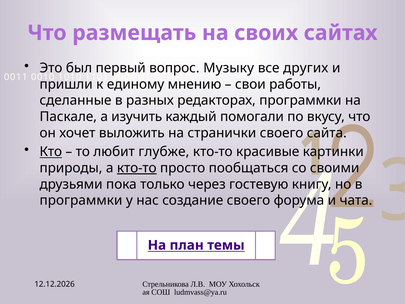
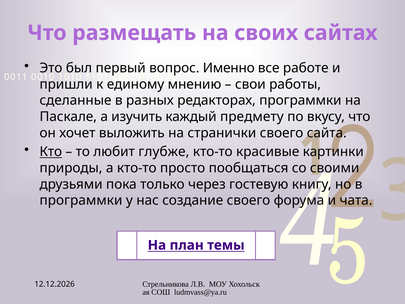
Музыку: Музыку -> Именно (229, 68)
других: других -> работе (306, 68)
помогали: помогали -> предмету (252, 117)
кто-то underline: present -> none (137, 168)
